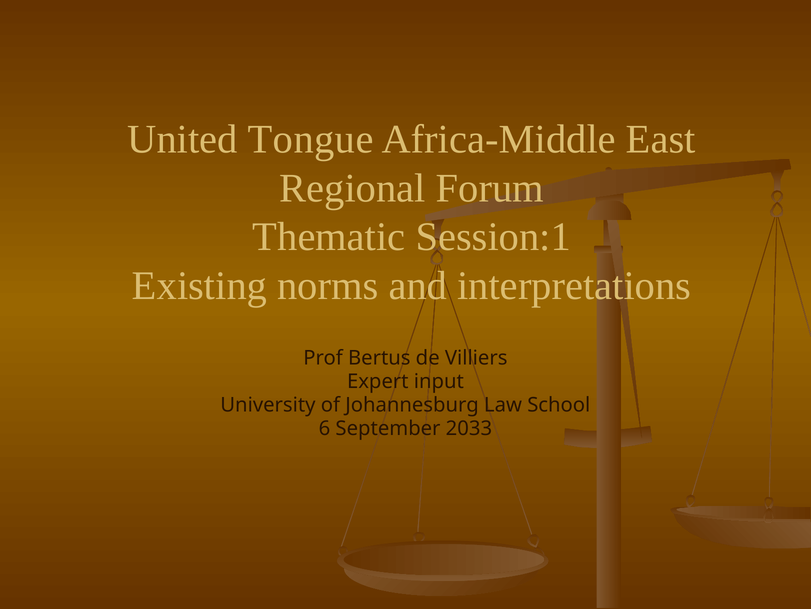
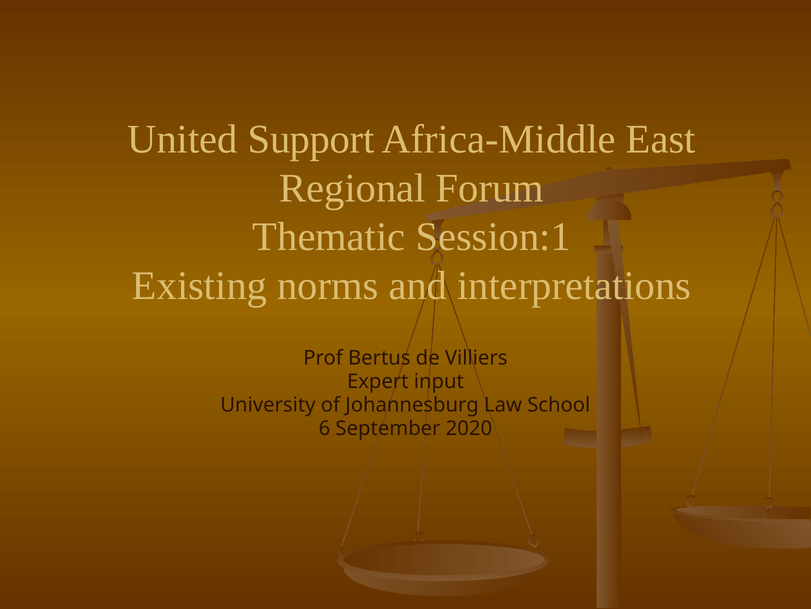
Tongue: Tongue -> Support (311, 139)
2033: 2033 -> 2020 (469, 428)
